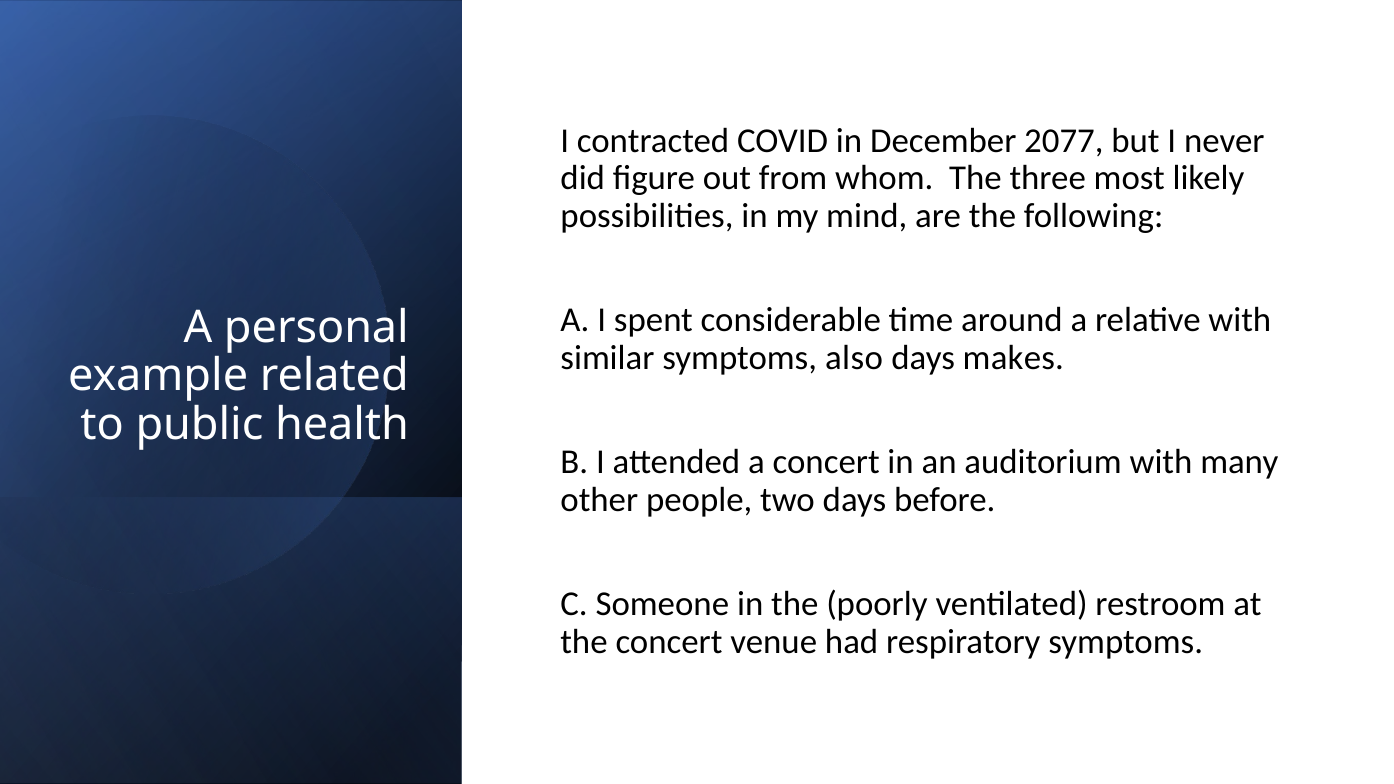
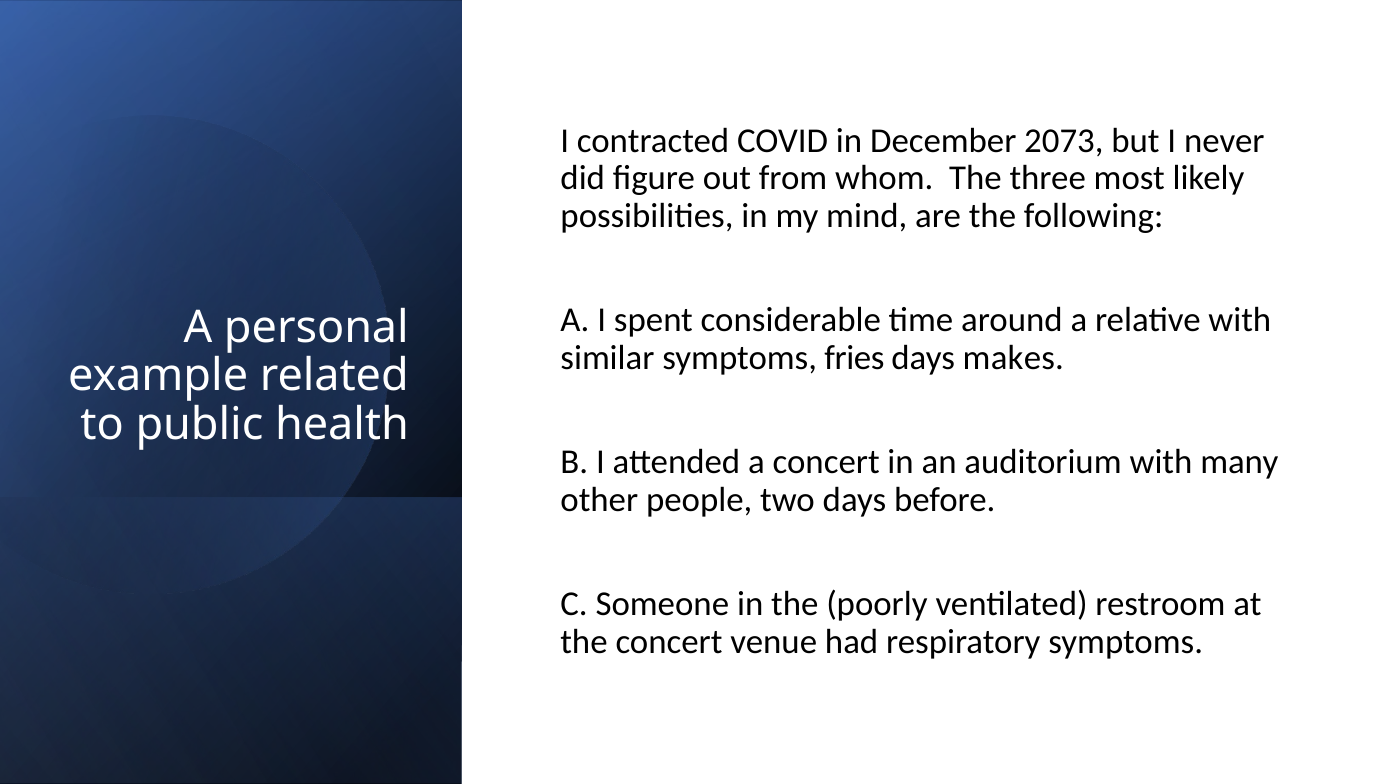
2077: 2077 -> 2073 (1064, 141)
also: also -> fries (854, 358)
